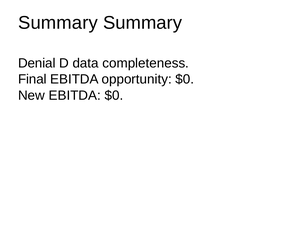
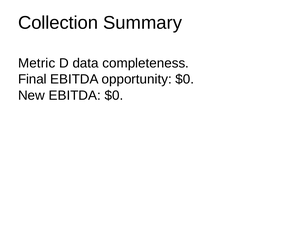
Summary: Summary -> Collection (58, 23)
Denial: Denial -> Metric (37, 63)
